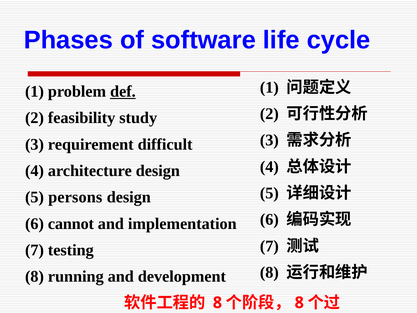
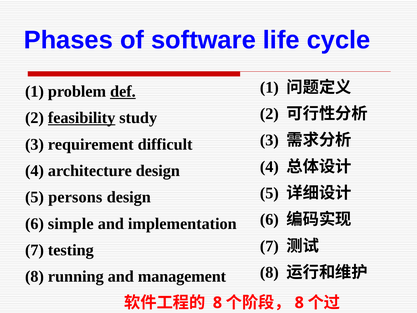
feasibility underline: none -> present (82, 118)
cannot: cannot -> simple (71, 224)
development: development -> management (182, 276)
